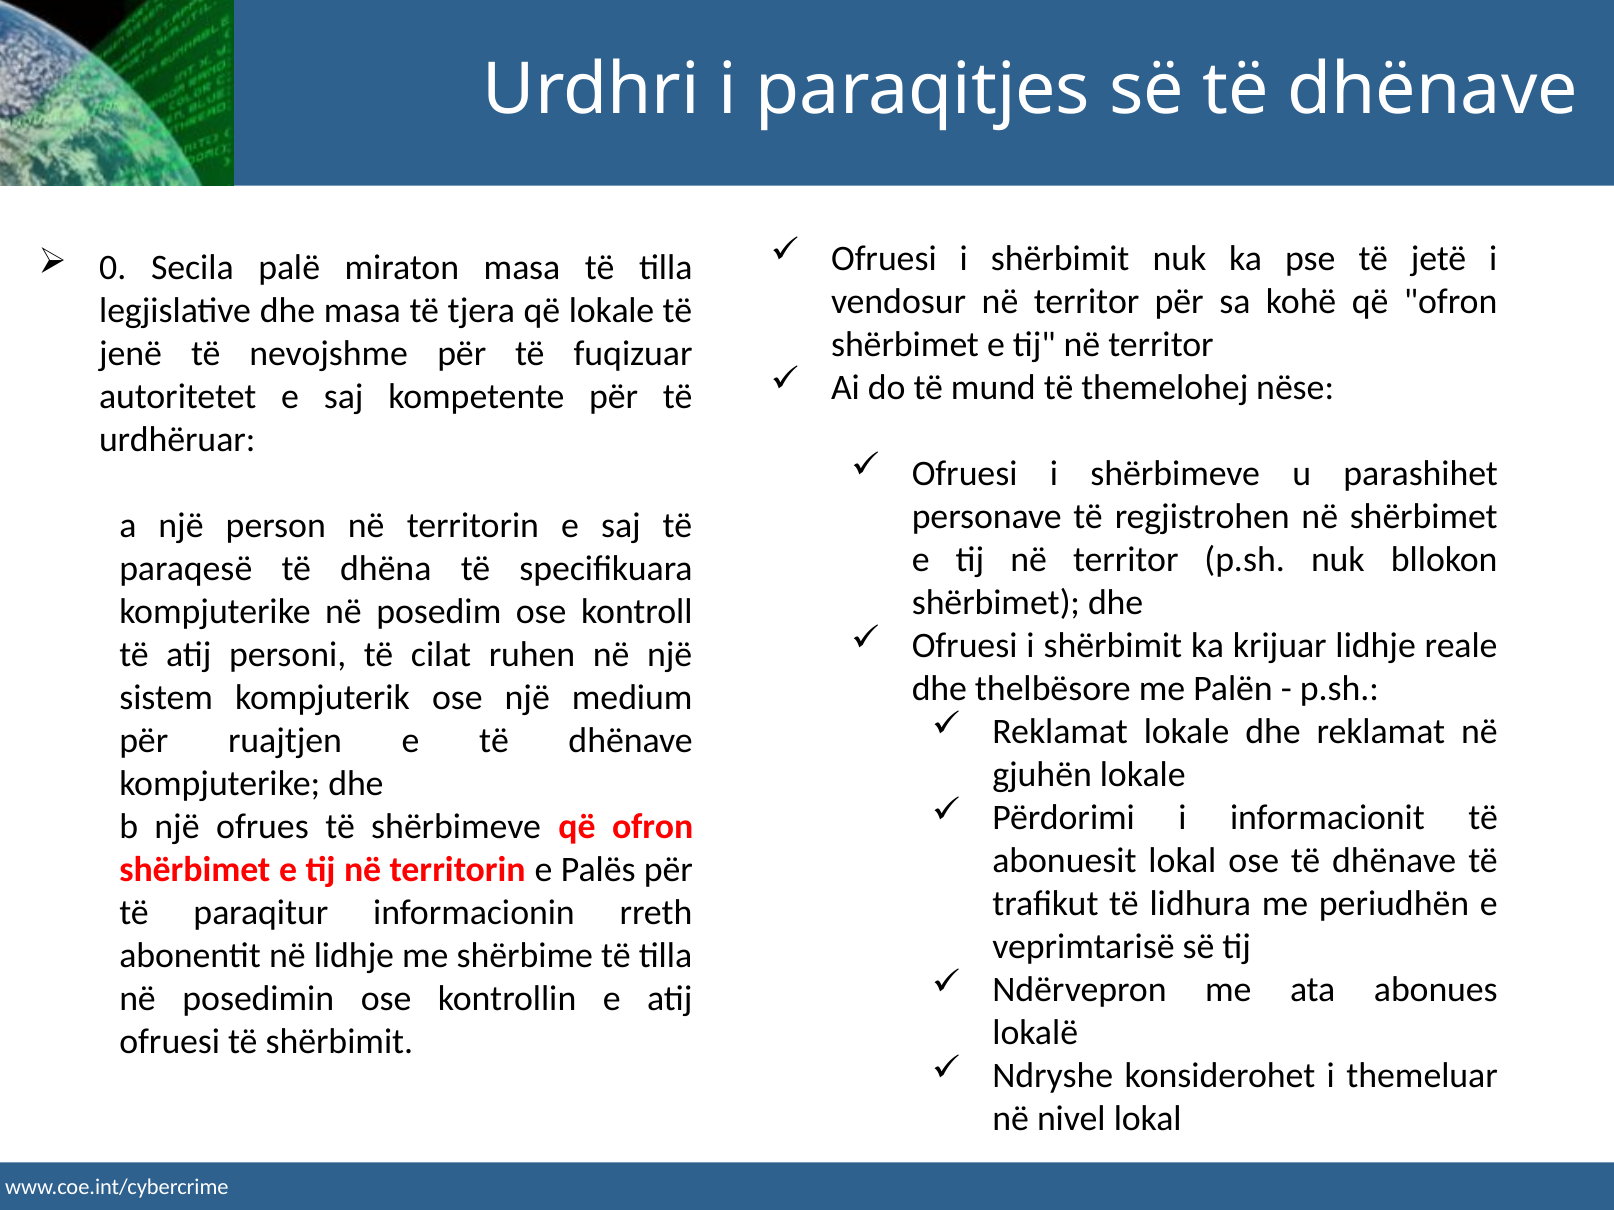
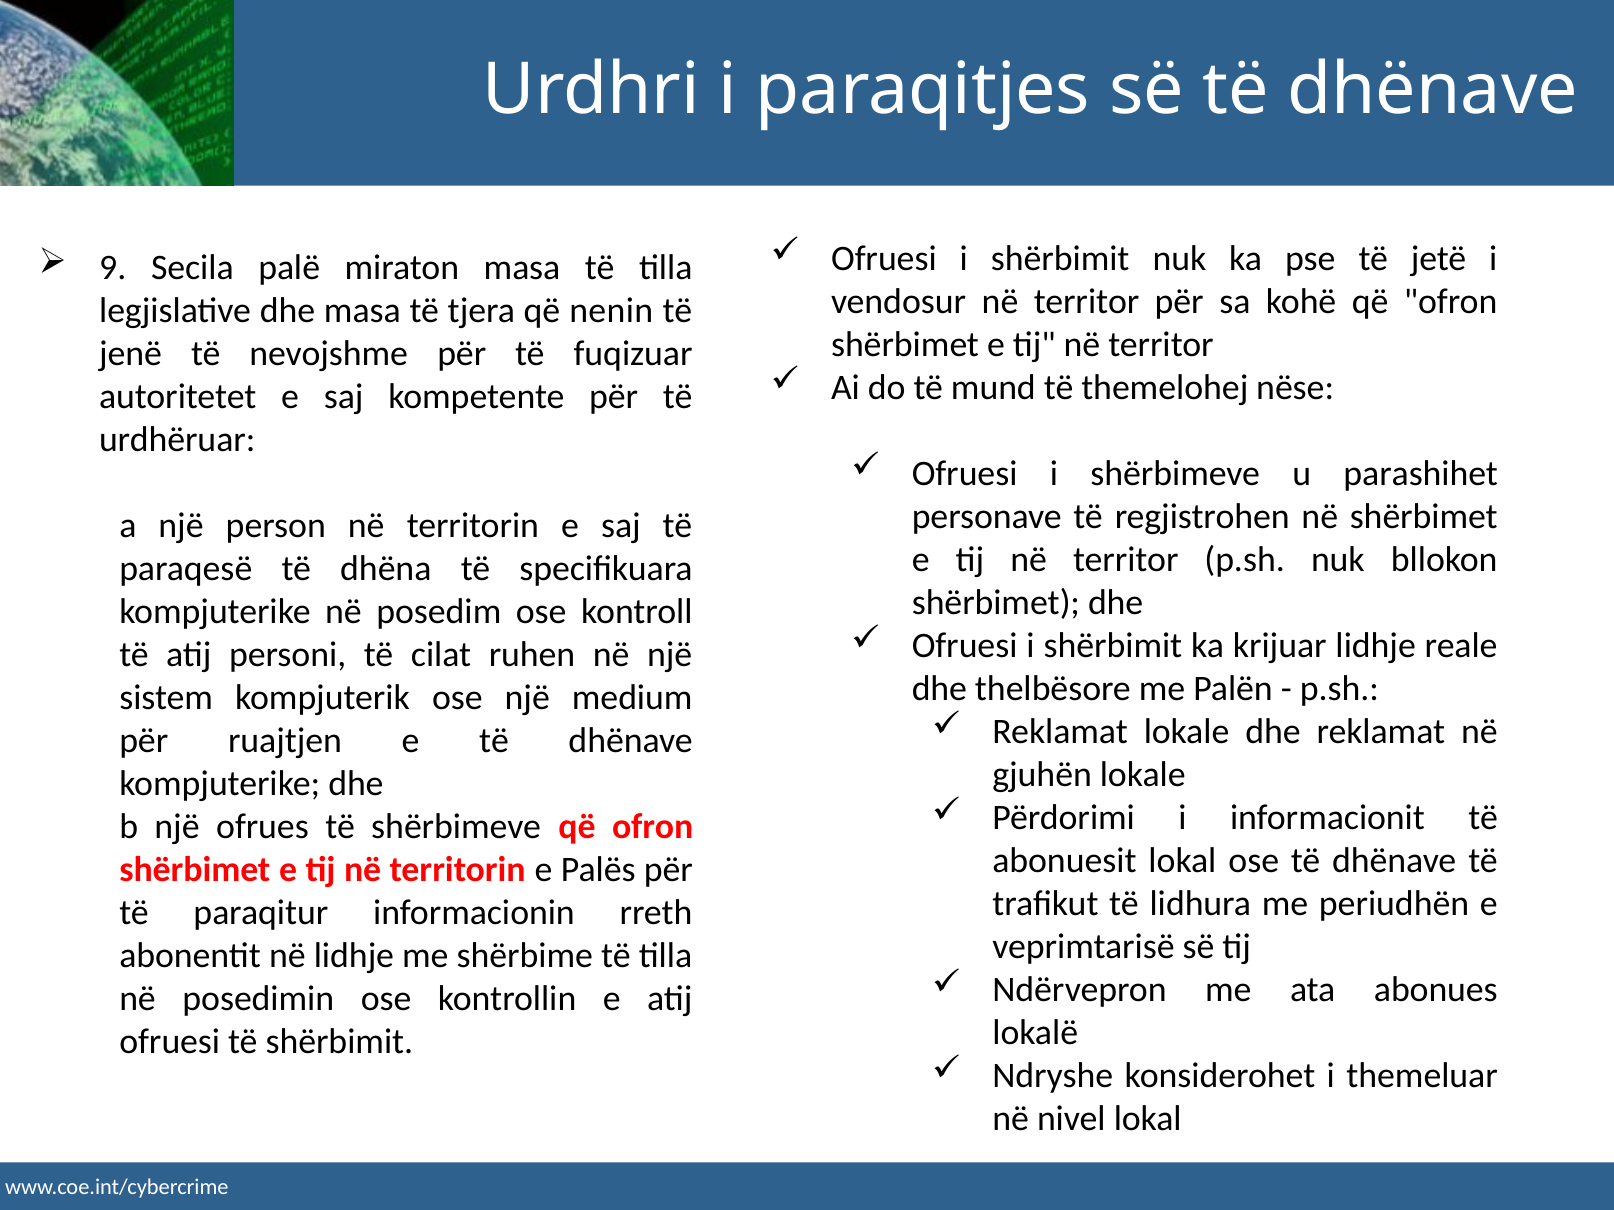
0: 0 -> 9 (113, 268)
që lokale: lokale -> nenin (611, 311)
